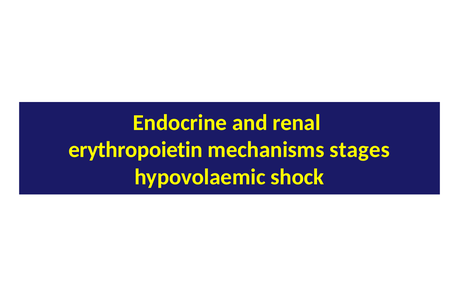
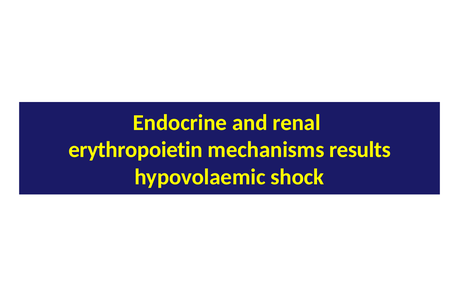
stages: stages -> results (360, 150)
